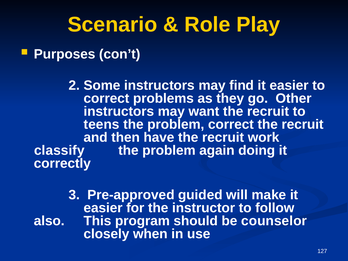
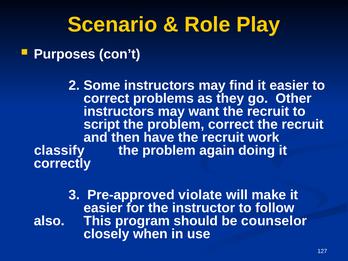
teens: teens -> script (102, 124)
guided: guided -> violate (200, 195)
